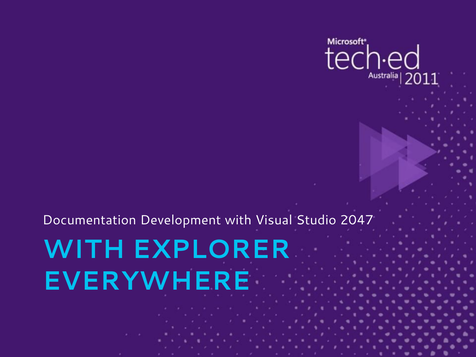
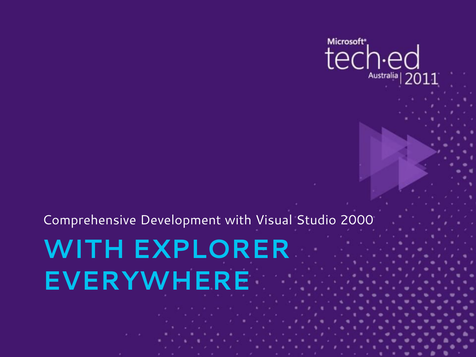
Documentation: Documentation -> Comprehensive (89, 220)
2047: 2047 -> 2000 (357, 220)
